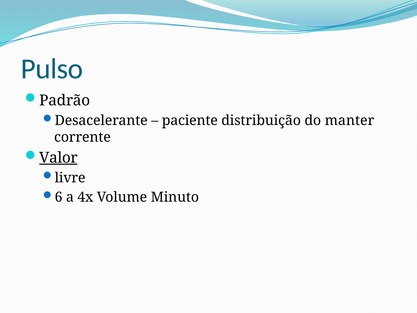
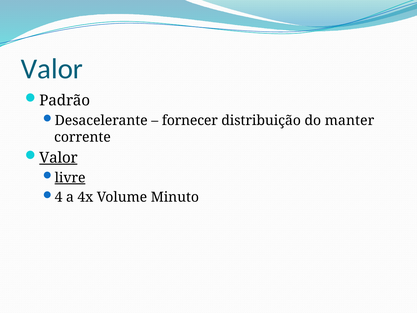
Pulso: Pulso -> Valor (52, 69)
paciente: paciente -> fornecer (190, 120)
livre underline: none -> present (70, 178)
6: 6 -> 4 (59, 197)
